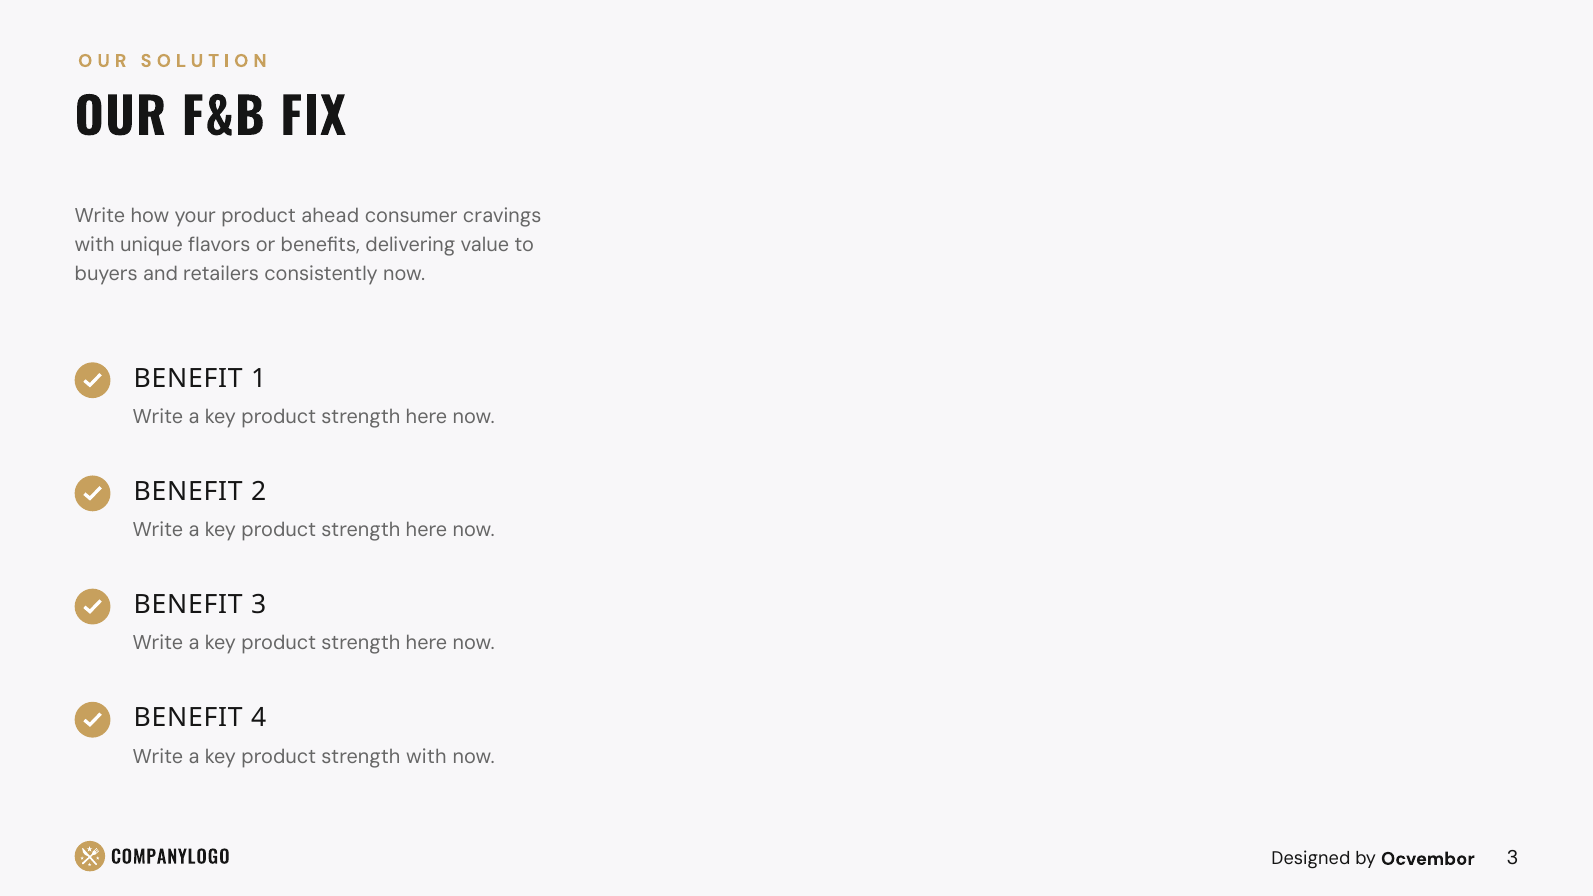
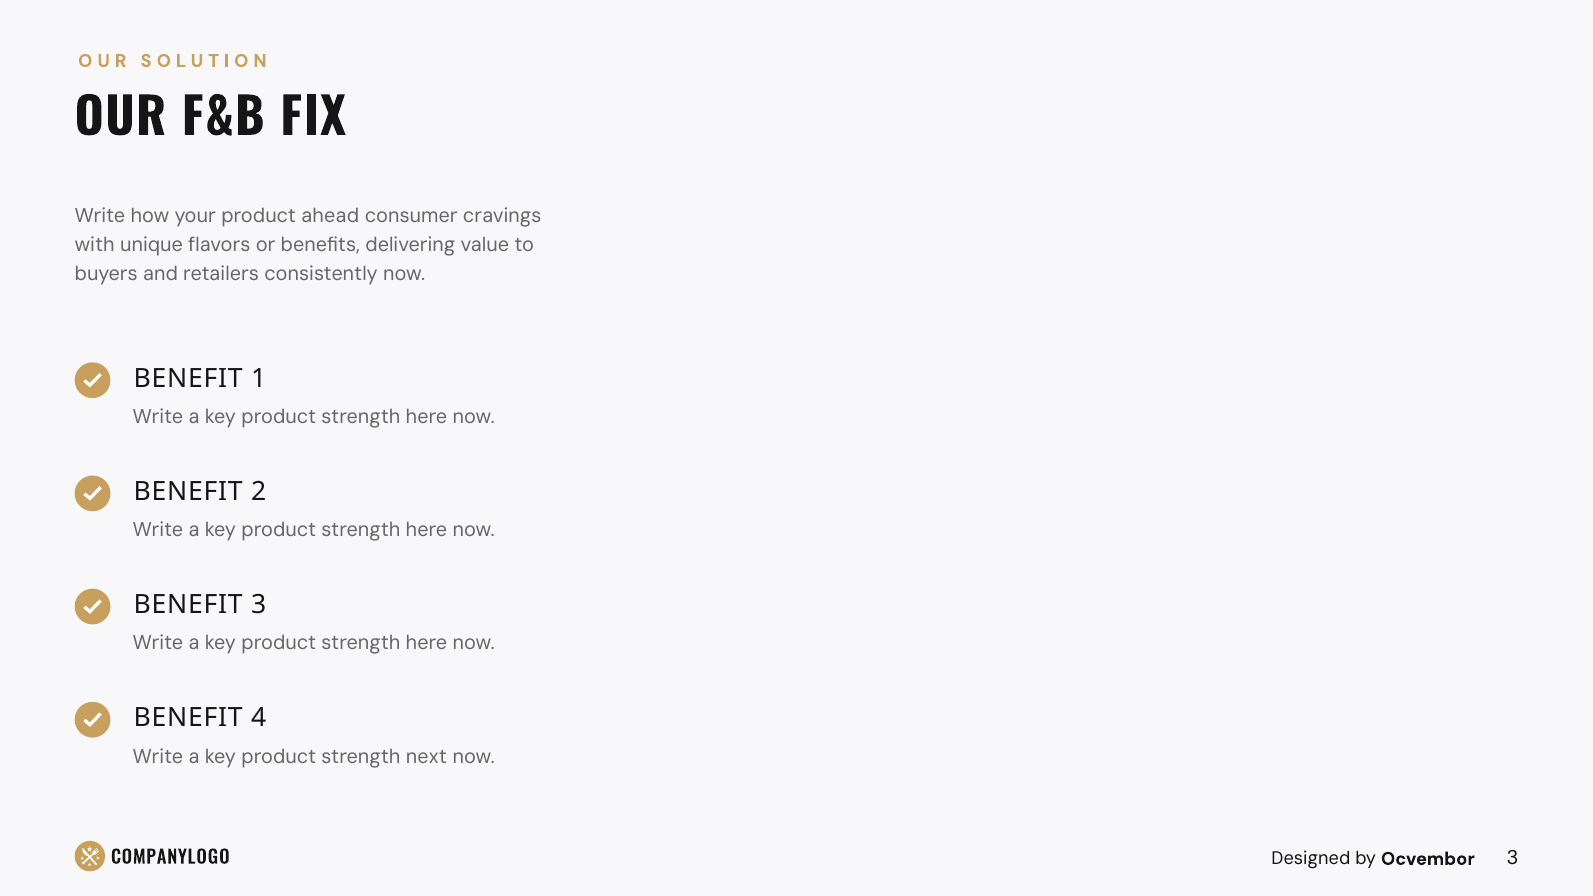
strength with: with -> next (426, 757)
